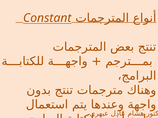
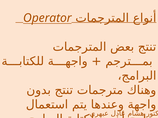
Constant: Constant -> Operator (47, 18)
